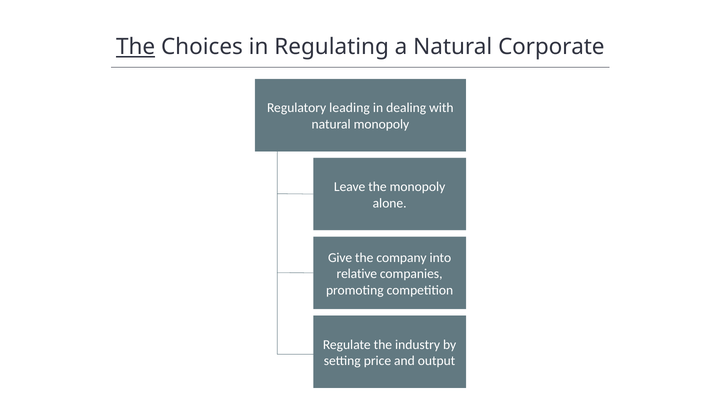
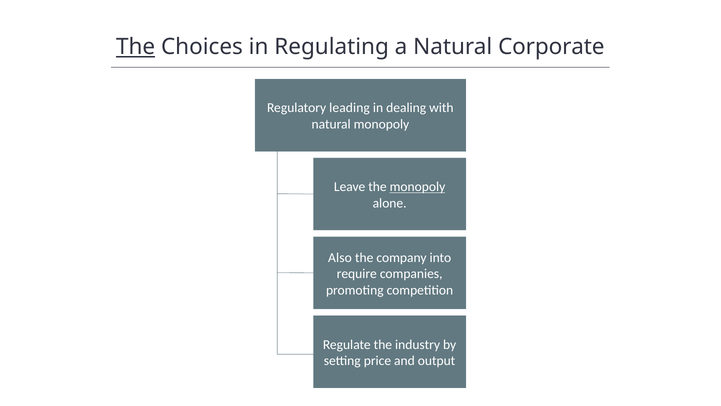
monopoly underline: none -> present (417, 187)
Give: Give -> Also (340, 257)
relative: relative -> require (357, 274)
